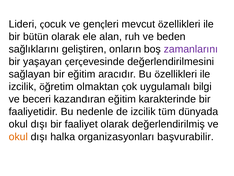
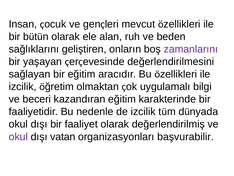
Lideri: Lideri -> Insan (23, 24)
okul colour: orange -> purple (18, 136)
halka: halka -> vatan (63, 136)
